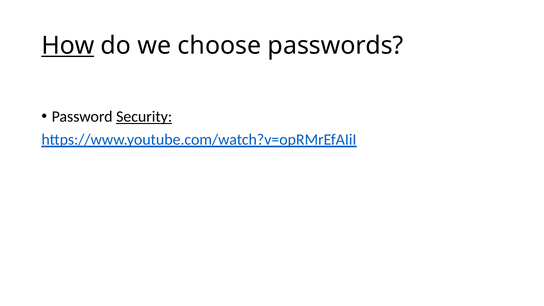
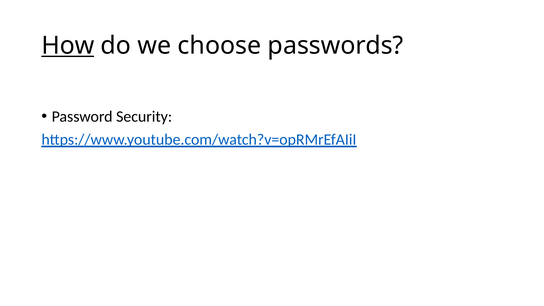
Security underline: present -> none (144, 117)
